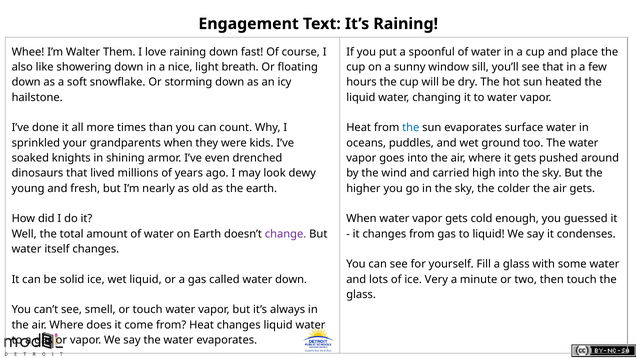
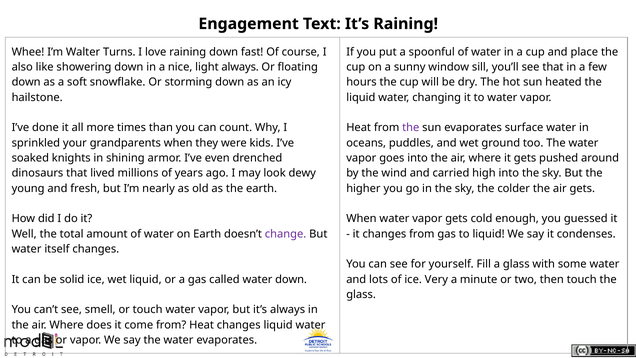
Them: Them -> Turns (119, 52)
light breath: breath -> always (240, 67)
the colour: blue -> purple (411, 128)
